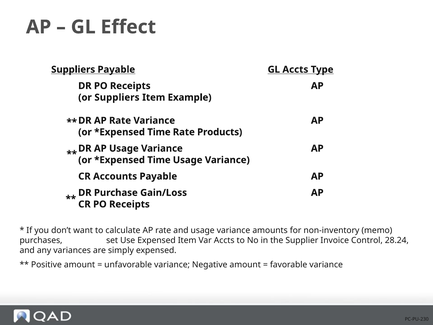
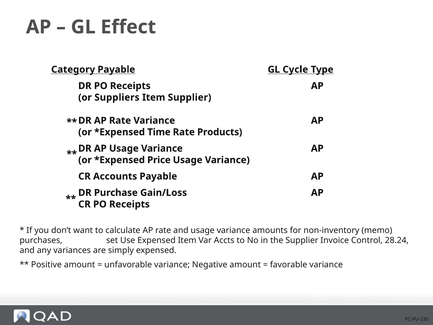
Suppliers: Suppliers -> Category (73, 69)
GL Accts: Accts -> Cycle (295, 69)
Item Example: Example -> Supplier (190, 97)
Time: Time -> Price (159, 160)
